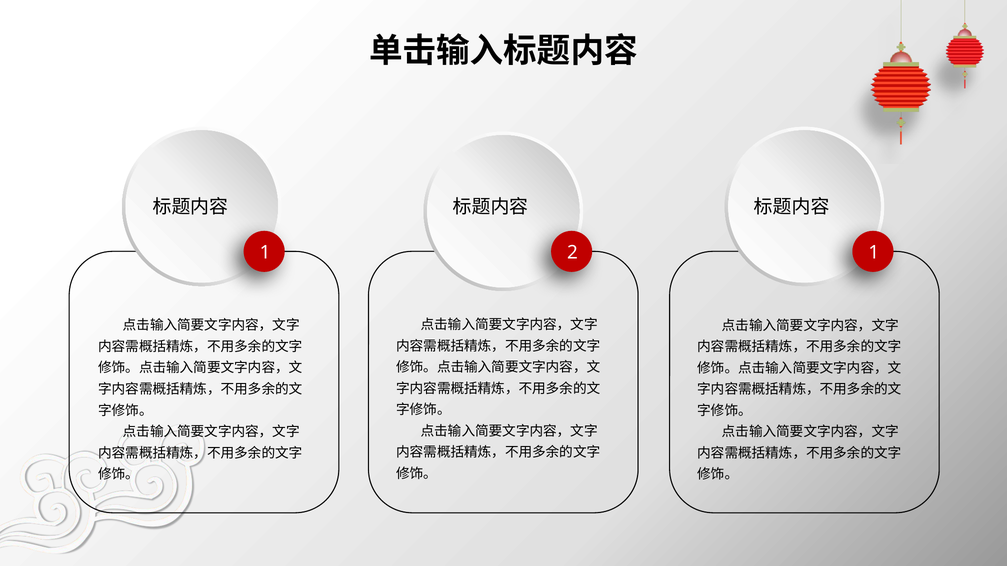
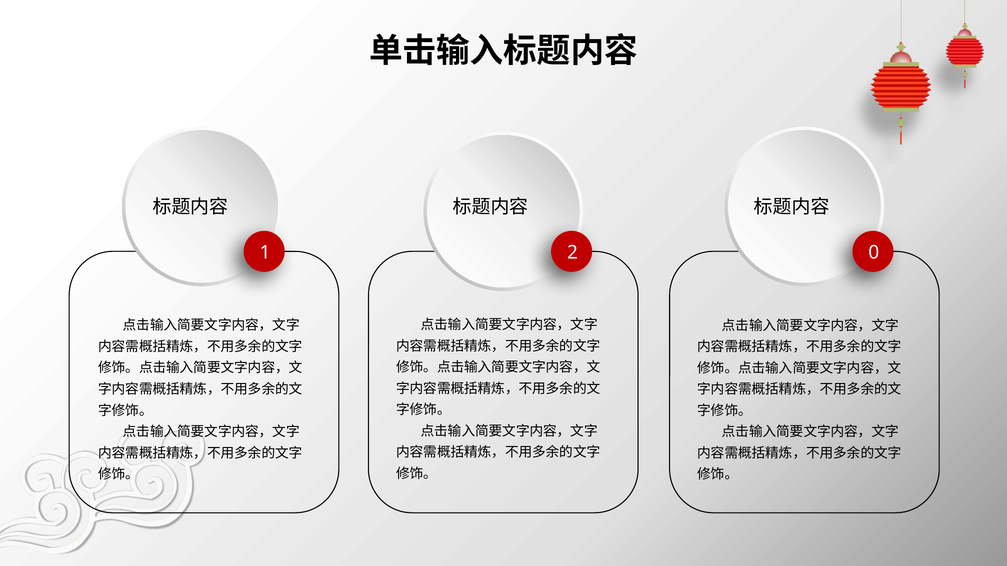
2 1: 1 -> 0 (874, 253)
